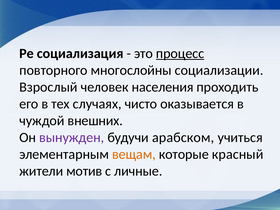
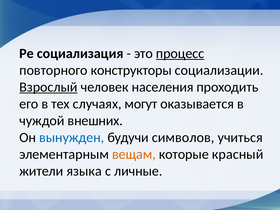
многослойны: многослойны -> конструкторы (131, 70)
Взрослый underline: none -> present (48, 87)
чисто: чисто -> могут (141, 104)
вынужден colour: purple -> blue (72, 137)
арабском: арабском -> символов (183, 137)
мотив: мотив -> языка (84, 171)
